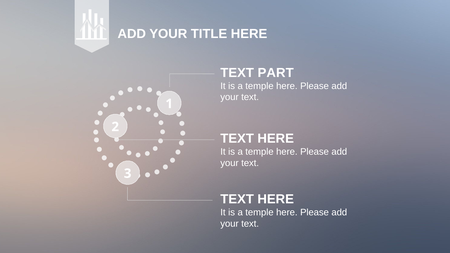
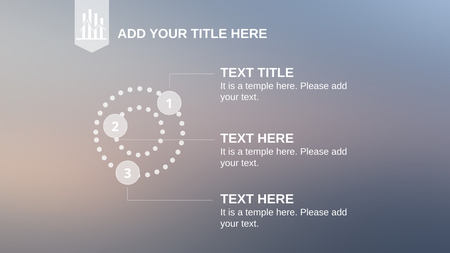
TEXT PART: PART -> TITLE (276, 73)
